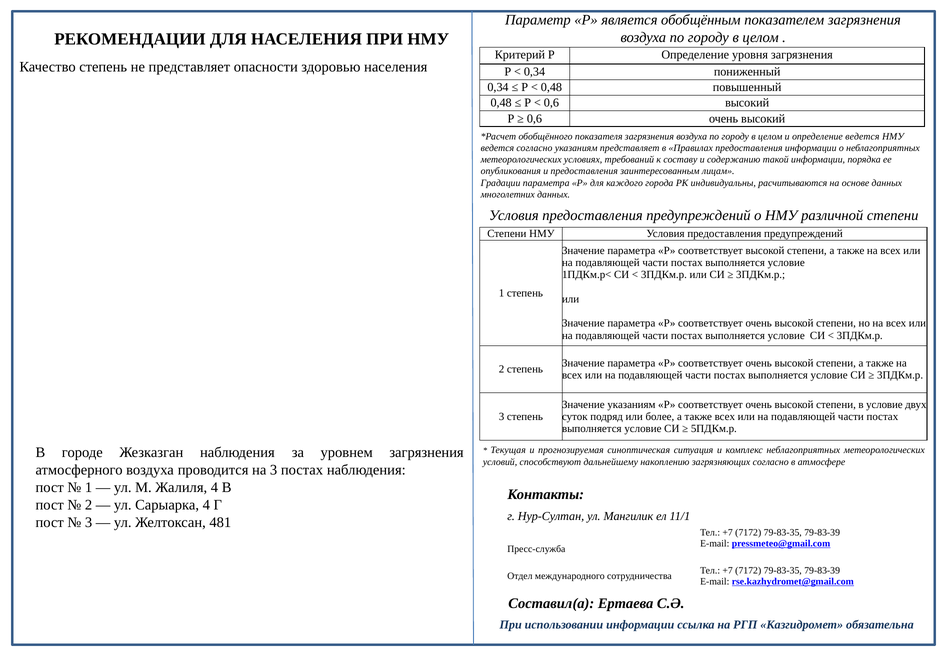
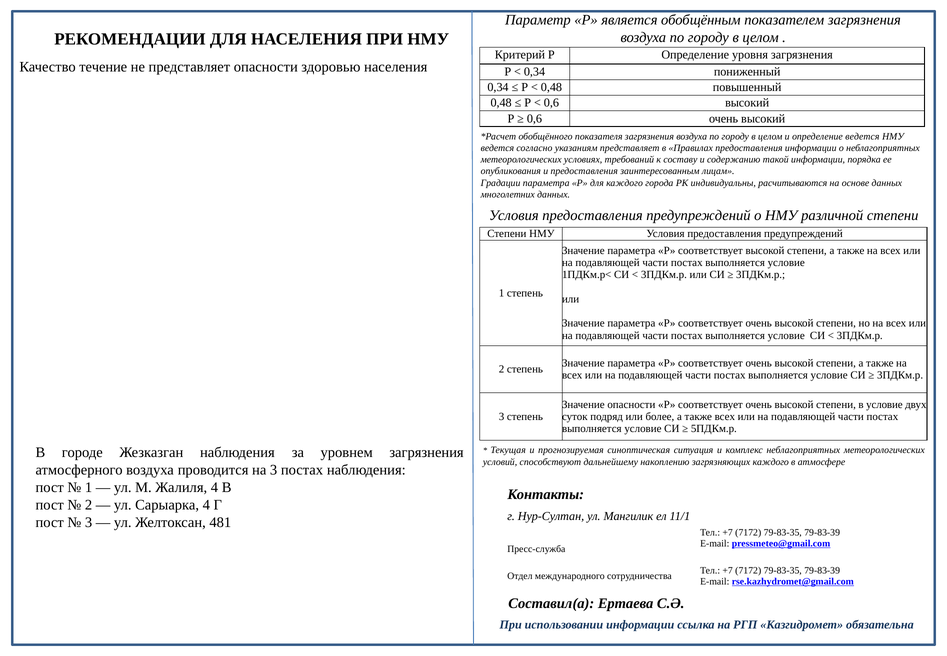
Качество степень: степень -> течение (103, 67)
Значение указаниям: указаниям -> опасности (631, 404)
загрязняющих согласно: согласно -> каждого (771, 462)
